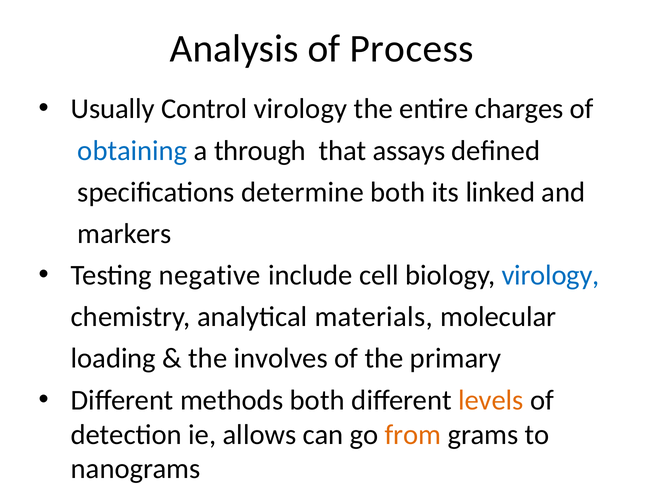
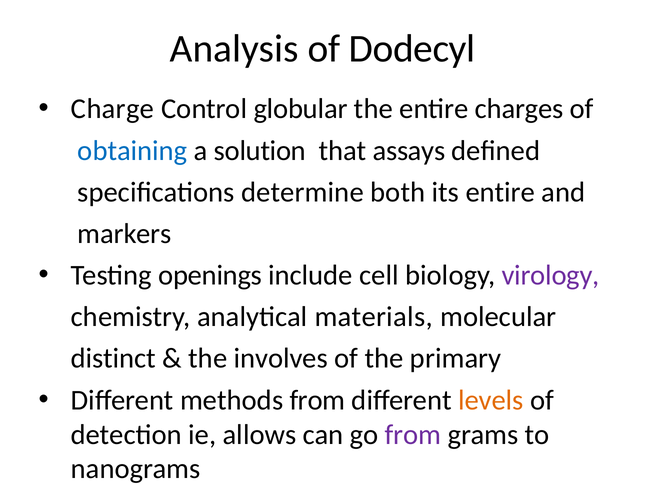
Process: Process -> Dodecyl (412, 49)
Usually: Usually -> Charge (113, 109)
Control virology: virology -> globular (301, 109)
through: through -> solution (260, 150)
its linked: linked -> entire (500, 192)
negative: negative -> openings (210, 275)
virology colour: blue -> purple (551, 275)
loading: loading -> distinct (113, 358)
methods both: both -> from (317, 400)
from colour: orange -> purple (413, 434)
